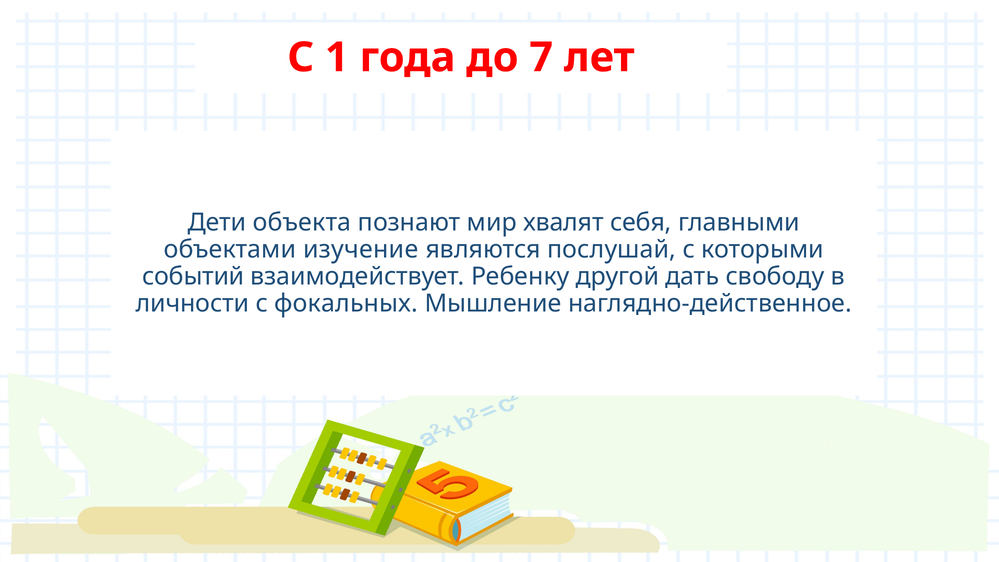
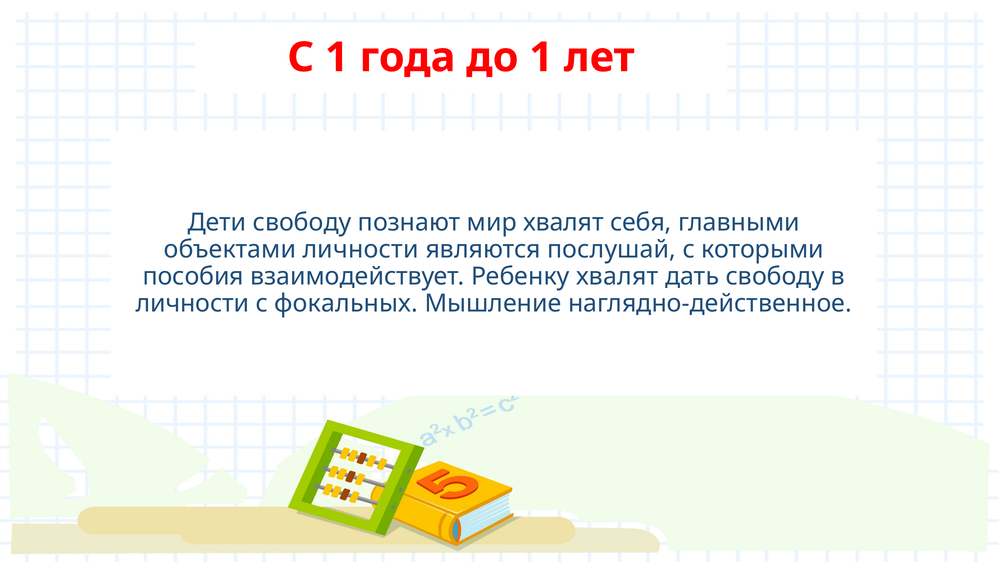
до 7: 7 -> 1 (541, 58)
Дети объекта: объекта -> свободу (302, 223)
объектами изучение: изучение -> личности (361, 250)
событий: событий -> пособия (193, 276)
Ребенку другой: другой -> хвалят (617, 276)
